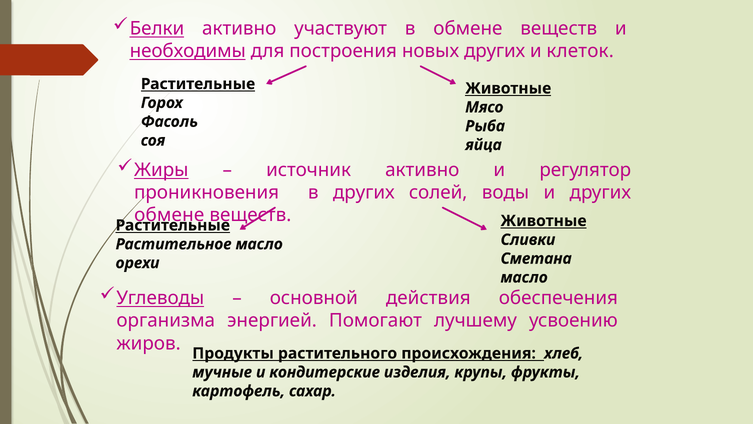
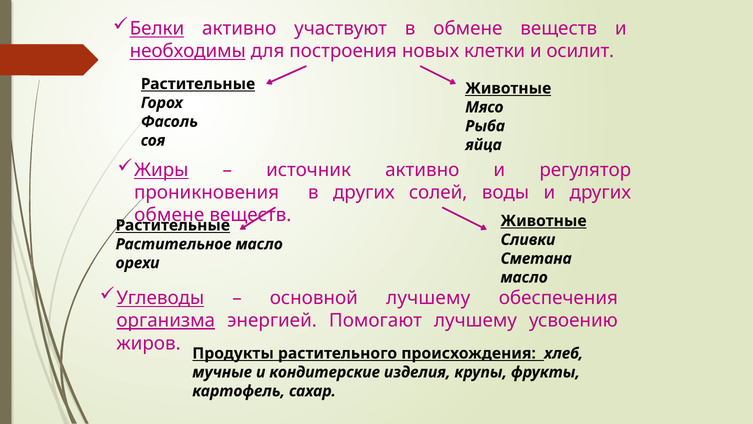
новых других: других -> клетки (495, 51)
клеток: клеток -> осилит (580, 51)
основной действия: действия -> лучшему (428, 298)
организма underline: none -> present (166, 320)
